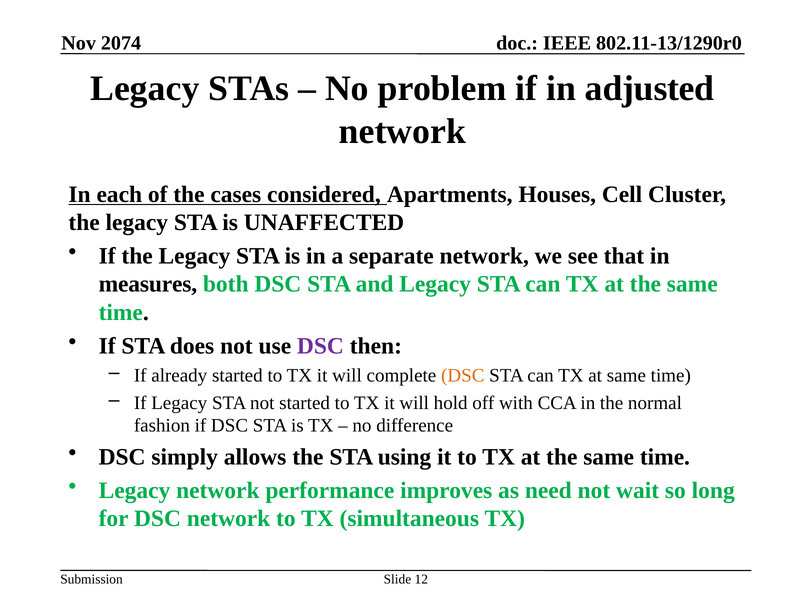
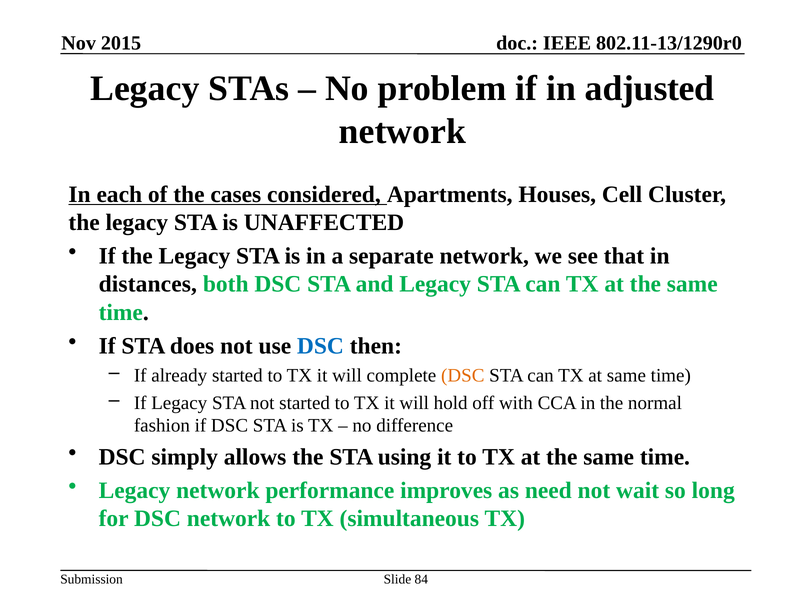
2074: 2074 -> 2015 (121, 43)
measures: measures -> distances (148, 284)
DSC colour: purple -> blue (320, 346)
12: 12 -> 84 (421, 579)
